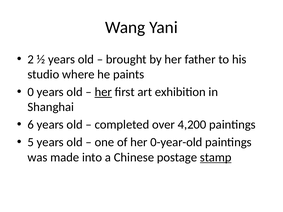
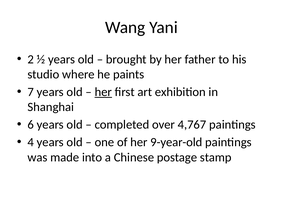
0: 0 -> 7 (31, 92)
4,200: 4,200 -> 4,767 (192, 125)
5: 5 -> 4 (31, 142)
0-year-old: 0-year-old -> 9-year-old (176, 142)
stamp underline: present -> none (216, 158)
